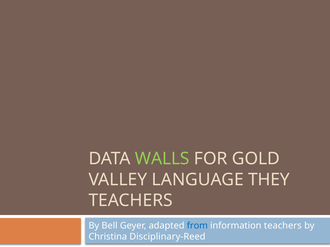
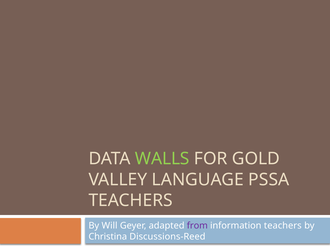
THEY: THEY -> PSSA (269, 180)
Bell: Bell -> Will (110, 226)
from colour: blue -> purple (197, 226)
Disciplinary-Reed: Disciplinary-Reed -> Discussions-Reed (167, 237)
